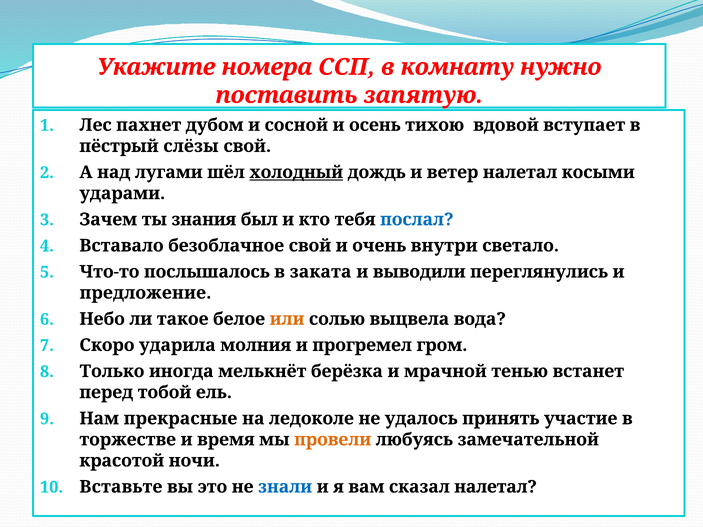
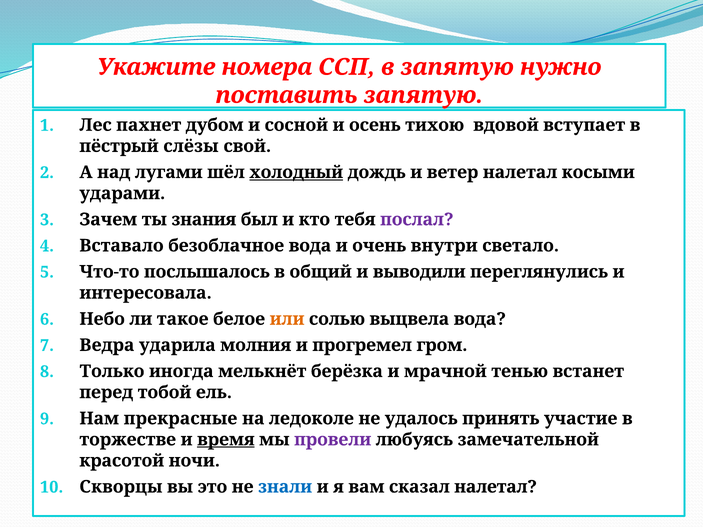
в комнату: комнату -> запятую (457, 67)
послал colour: blue -> purple (417, 220)
безоблачное свой: свой -> вода (310, 246)
заката: заката -> общий (321, 272)
предложение: предложение -> интересовала (146, 293)
Скоро: Скоро -> Ведра (107, 345)
время underline: none -> present (226, 440)
провели colour: orange -> purple (333, 440)
Вставьте: Вставьте -> Скворцы (121, 487)
